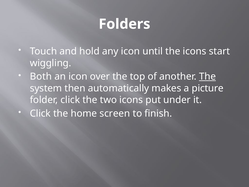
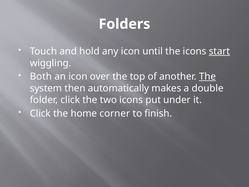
start underline: none -> present (219, 51)
picture: picture -> double (208, 88)
screen: screen -> corner (115, 113)
